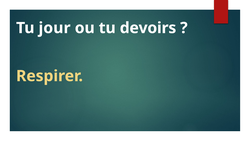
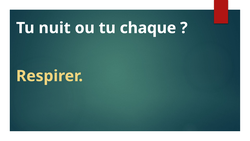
jour: jour -> nuit (55, 28)
devoirs: devoirs -> chaque (148, 28)
